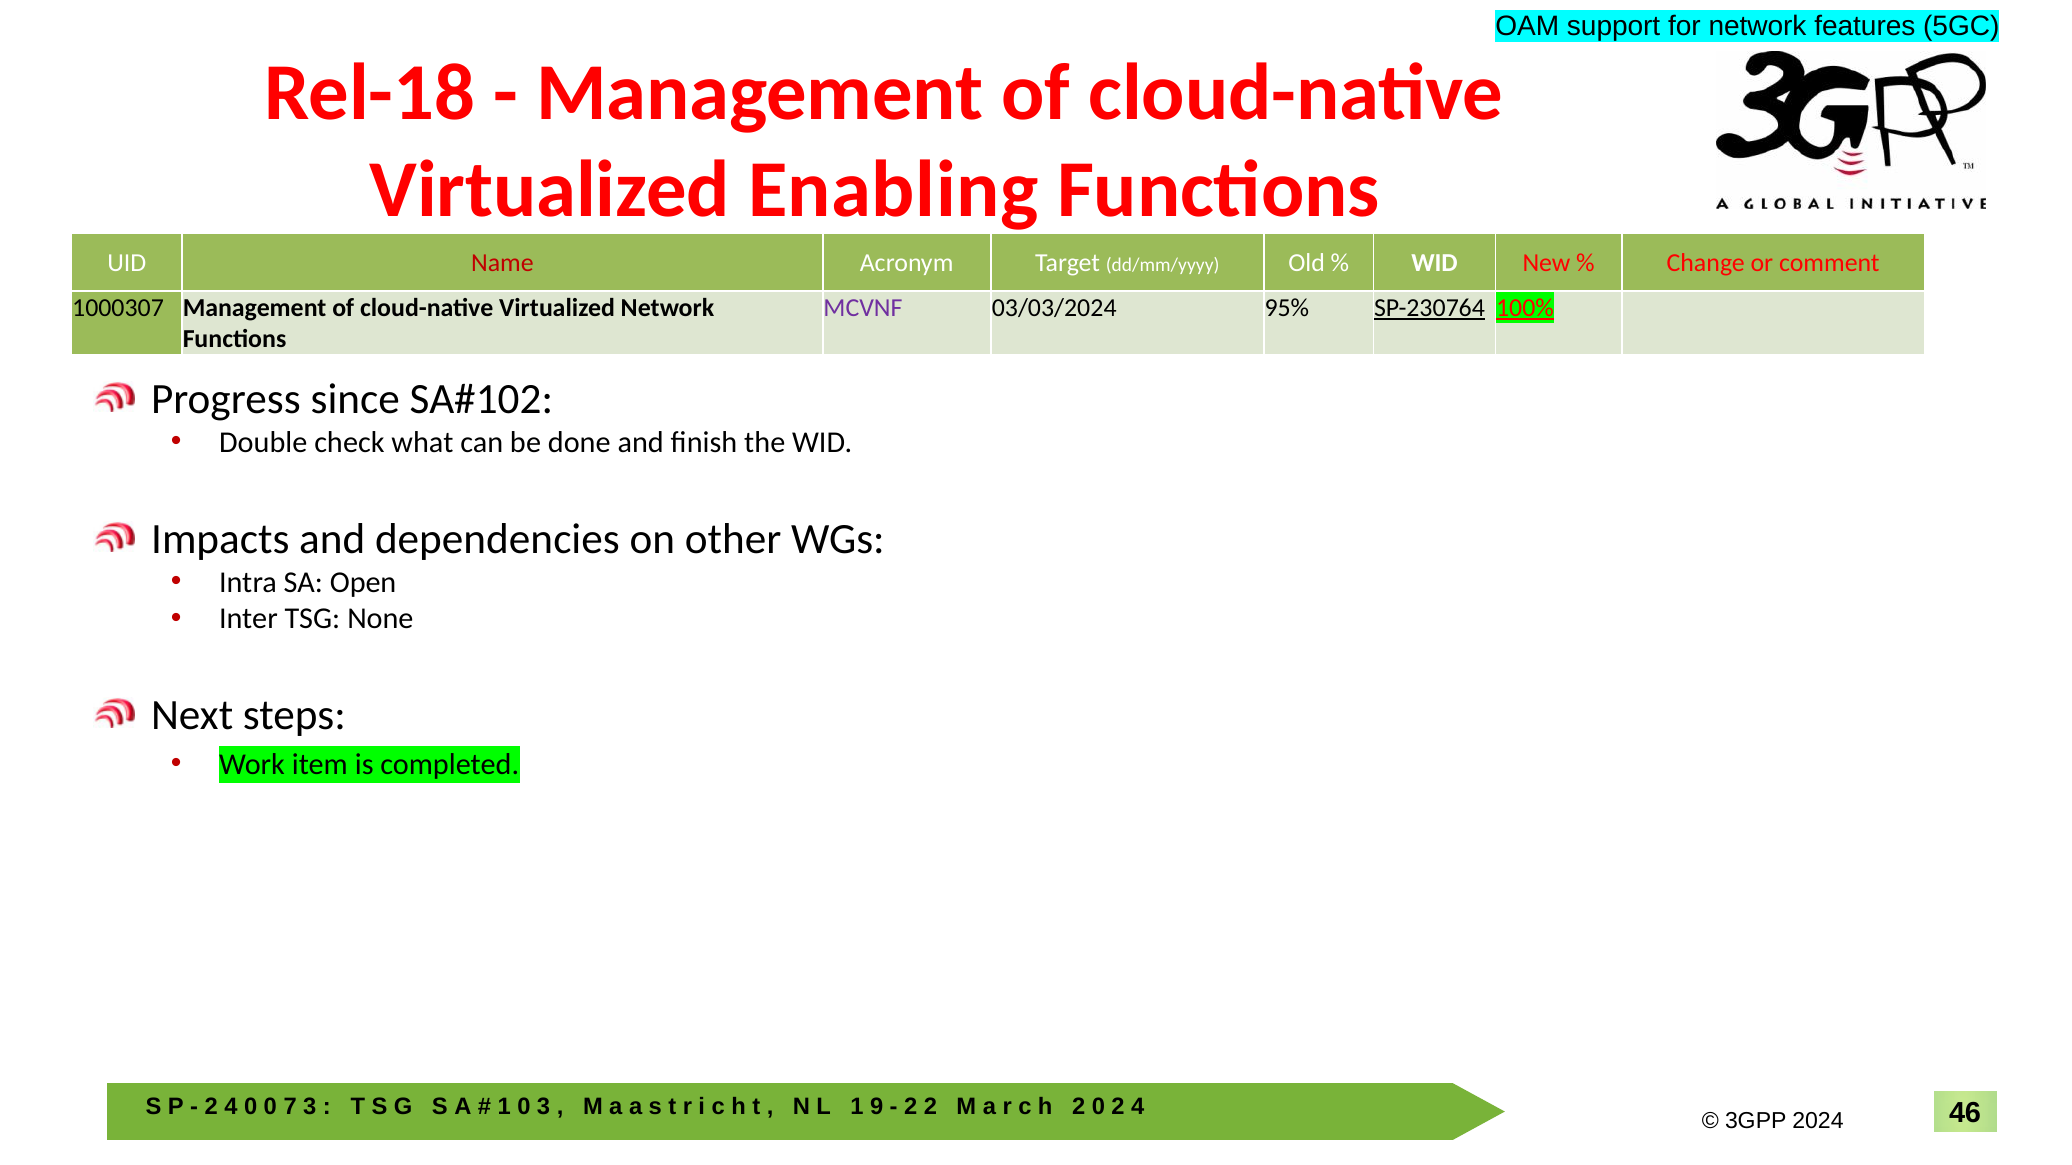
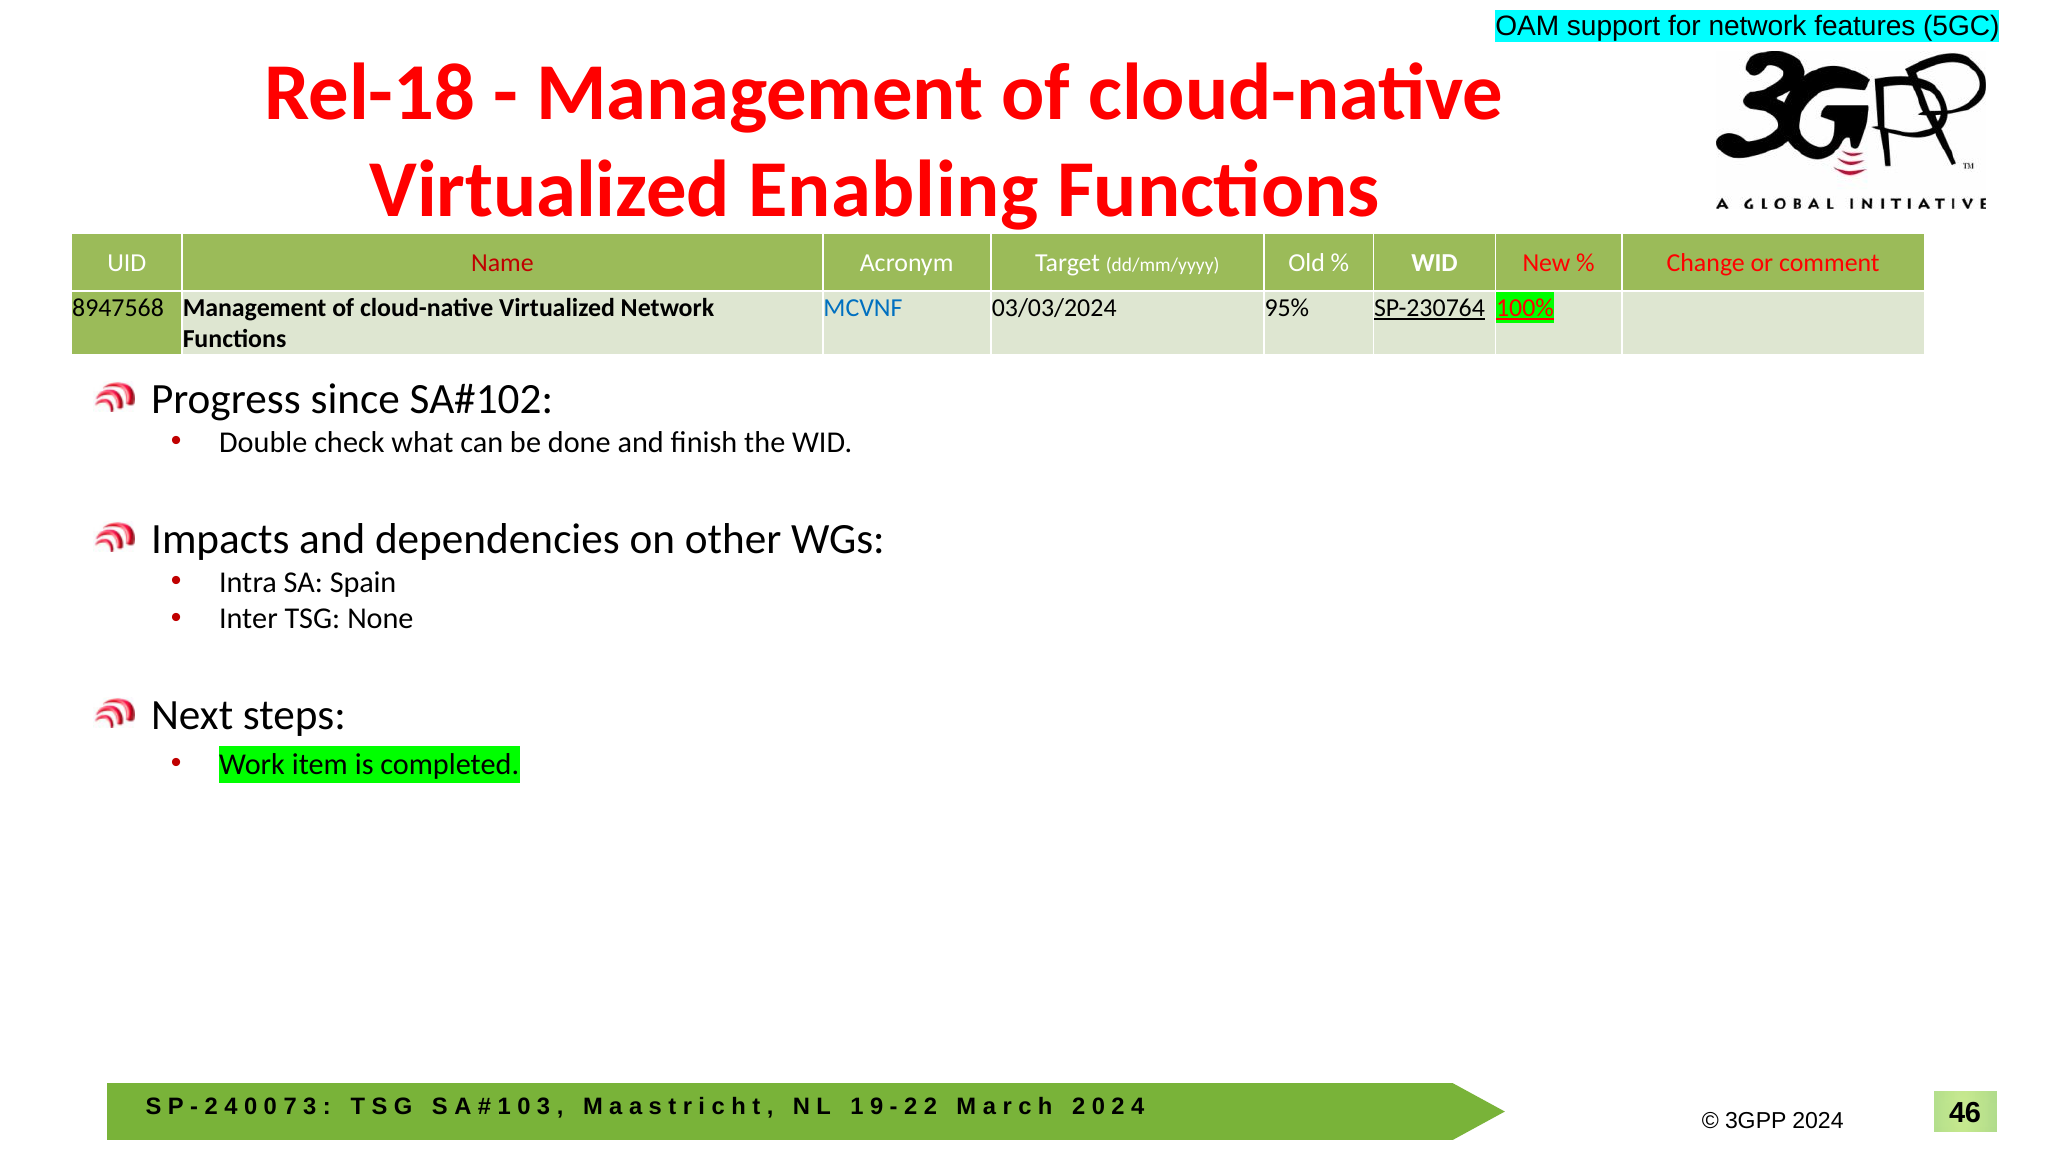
1000307: 1000307 -> 8947568 (118, 308)
MCVNF colour: purple -> blue (863, 308)
Open: Open -> Spain (363, 583)
